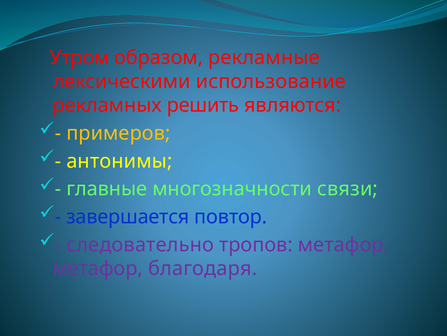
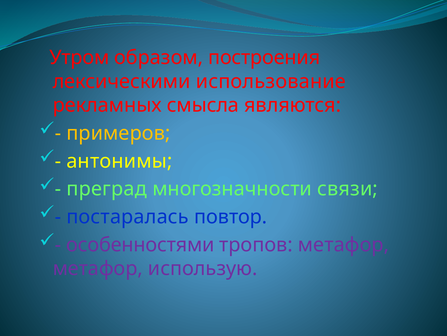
рекламные: рекламные -> построения (264, 57)
решить: решить -> смысла (203, 105)
главные: главные -> преград (107, 189)
завершается: завершается -> постаралась (128, 216)
следовательно: следовательно -> особенностями (140, 244)
благодаря: благодаря -> использую (203, 268)
